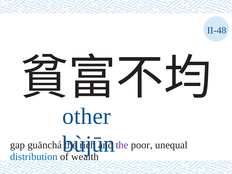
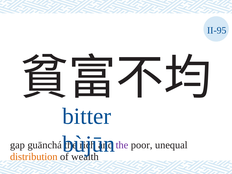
II-48: II-48 -> II-95 (217, 30)
other: other -> bitter (87, 116)
distribution colour: blue -> orange (34, 157)
